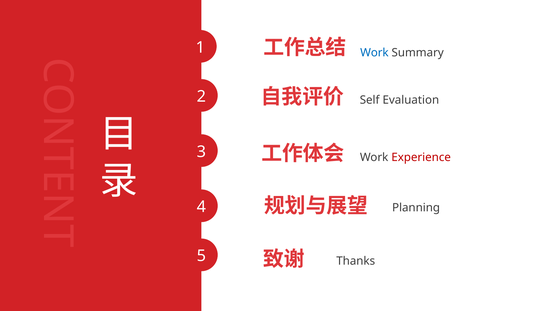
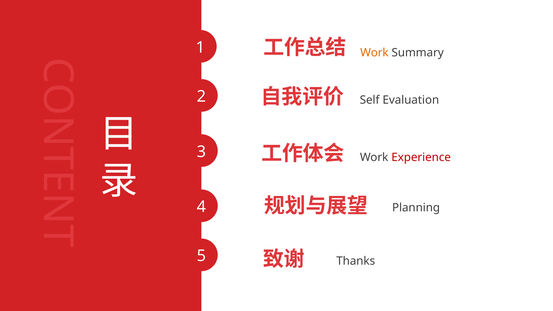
Work colour: blue -> orange (374, 53)
